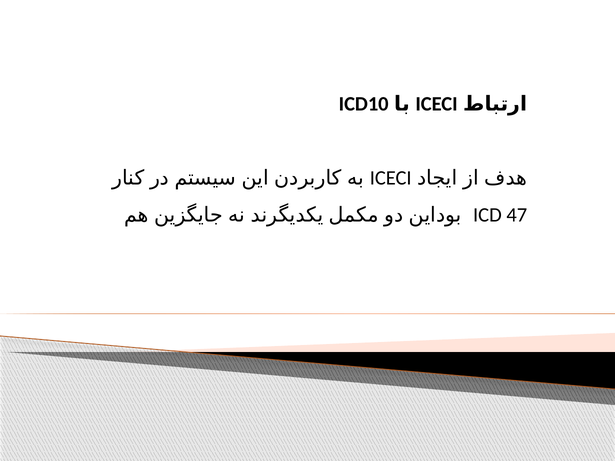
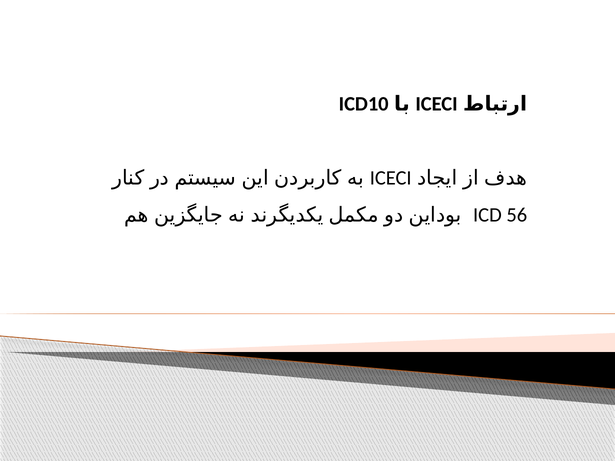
47: 47 -> 56 (517, 215)
